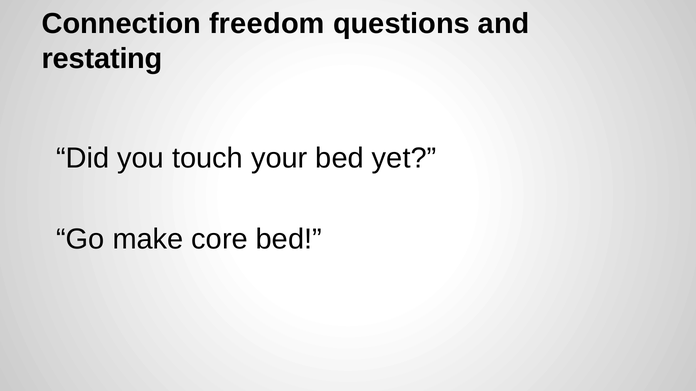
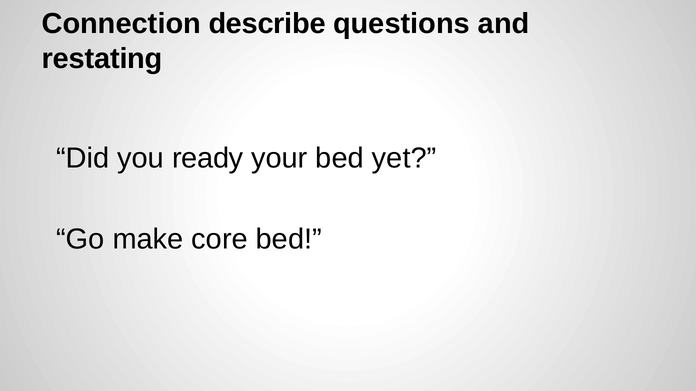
freedom: freedom -> describe (267, 24)
touch: touch -> ready (208, 158)
